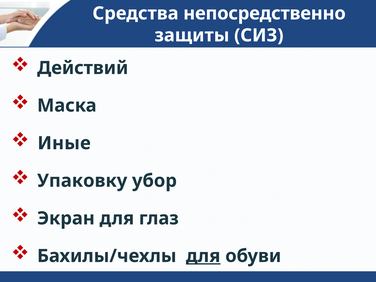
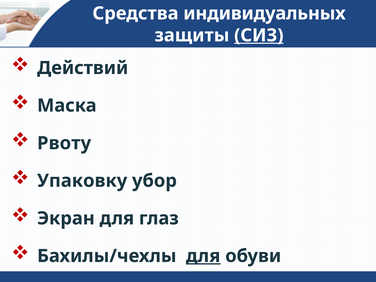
непосредственно: непосредственно -> индивидуальных (264, 13)
СИЗ underline: none -> present (259, 35)
Иные: Иные -> Рвоту (64, 143)
